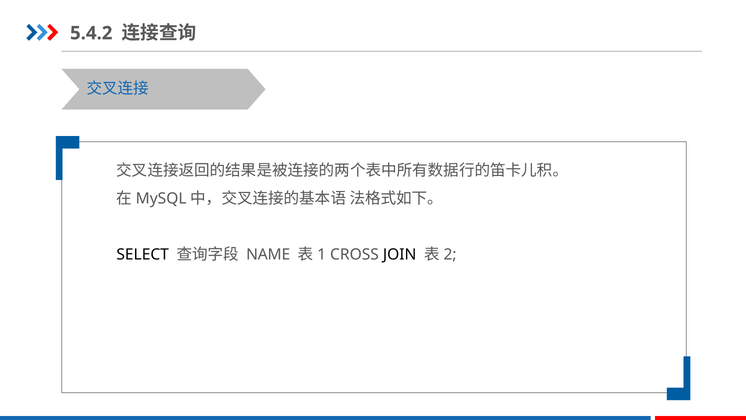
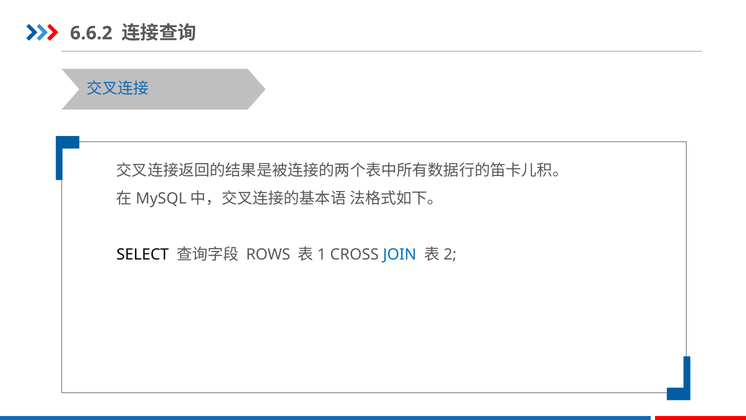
5.4.2: 5.4.2 -> 6.6.2 (91, 33)
NAME: NAME -> ROWS (268, 254)
JOIN colour: black -> blue (400, 254)
